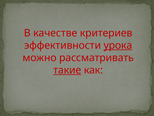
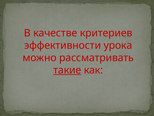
урока underline: present -> none (118, 45)
